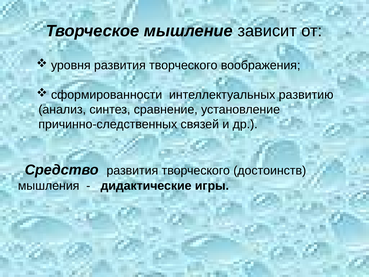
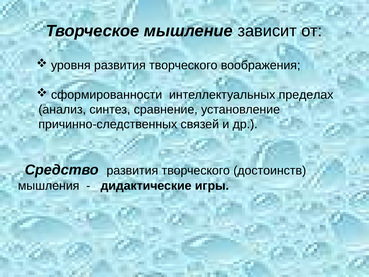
развитию: развитию -> пределах (306, 95)
